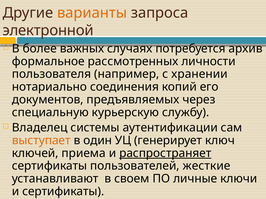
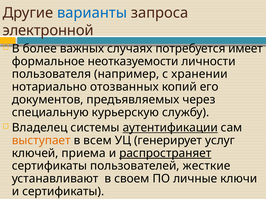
варианты colour: orange -> blue (92, 13)
архив: архив -> имеет (246, 49)
рассмотренных: рассмотренных -> неотказуемости (133, 61)
соединения: соединения -> отозванных (124, 87)
аутентификации underline: none -> present (170, 128)
один: один -> всем (98, 141)
ключ: ключ -> услуг (220, 141)
